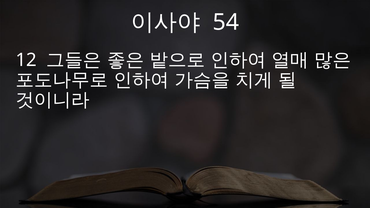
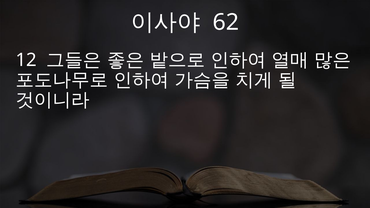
54: 54 -> 62 (226, 22)
